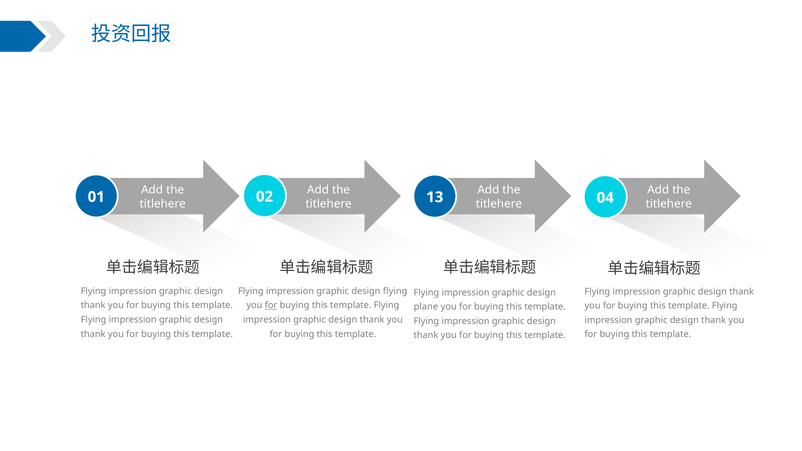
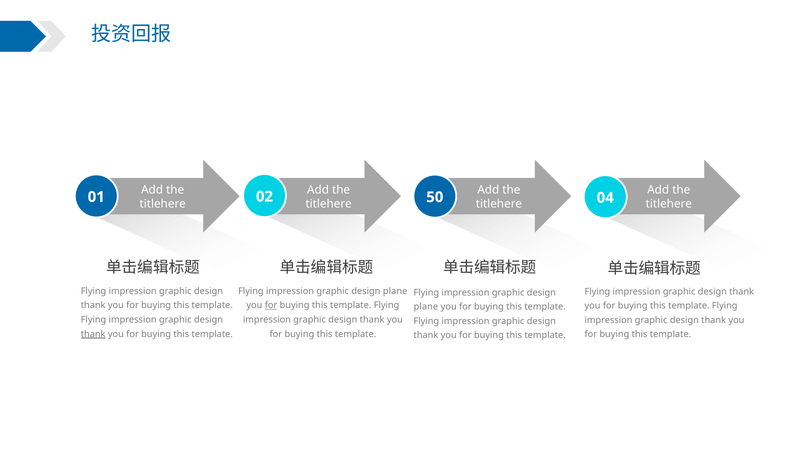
13: 13 -> 50 (435, 197)
flying: flying -> plane (395, 291)
thank underline: none -> present (93, 334)
